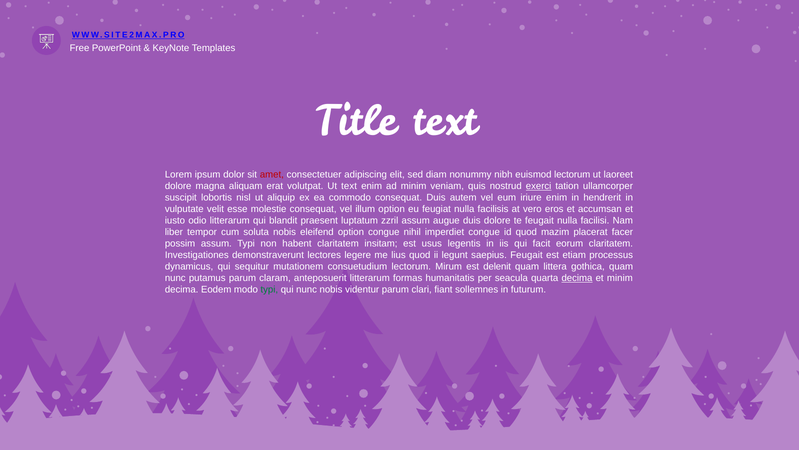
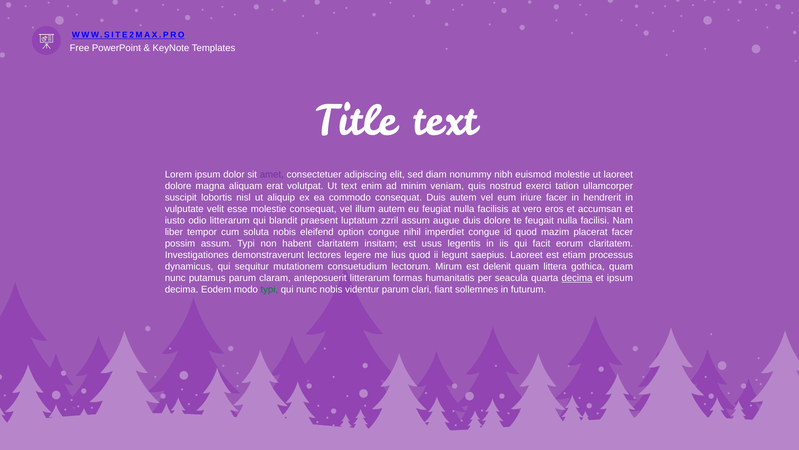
amet colour: red -> purple (272, 174)
euismod lectorum: lectorum -> molestie (572, 174)
exerci underline: present -> none (539, 186)
iriure enim: enim -> facer (557, 197)
illum option: option -> autem (392, 209)
saepius Feugait: Feugait -> Laoreet (527, 255)
et minim: minim -> ipsum (620, 278)
